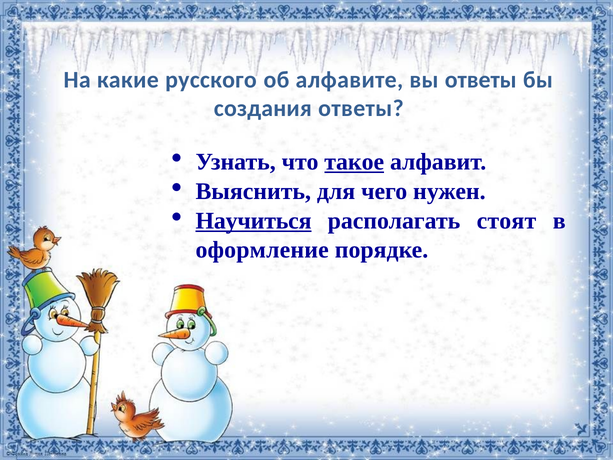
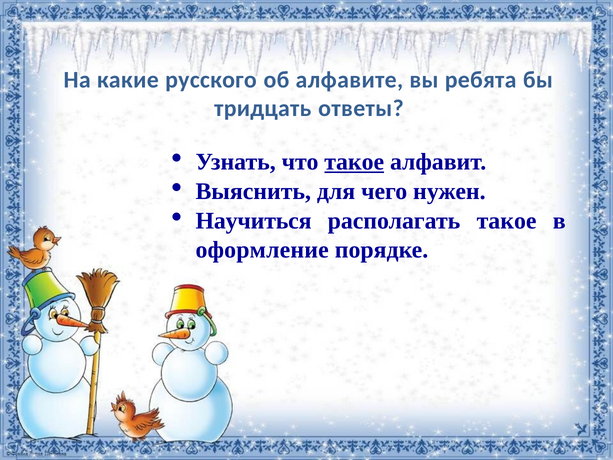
вы ответы: ответы -> ребята (481, 80)
создания: создания -> тридцать (263, 109)
Научиться underline: present -> none (254, 221)
располагать стоят: стоят -> такое (507, 221)
